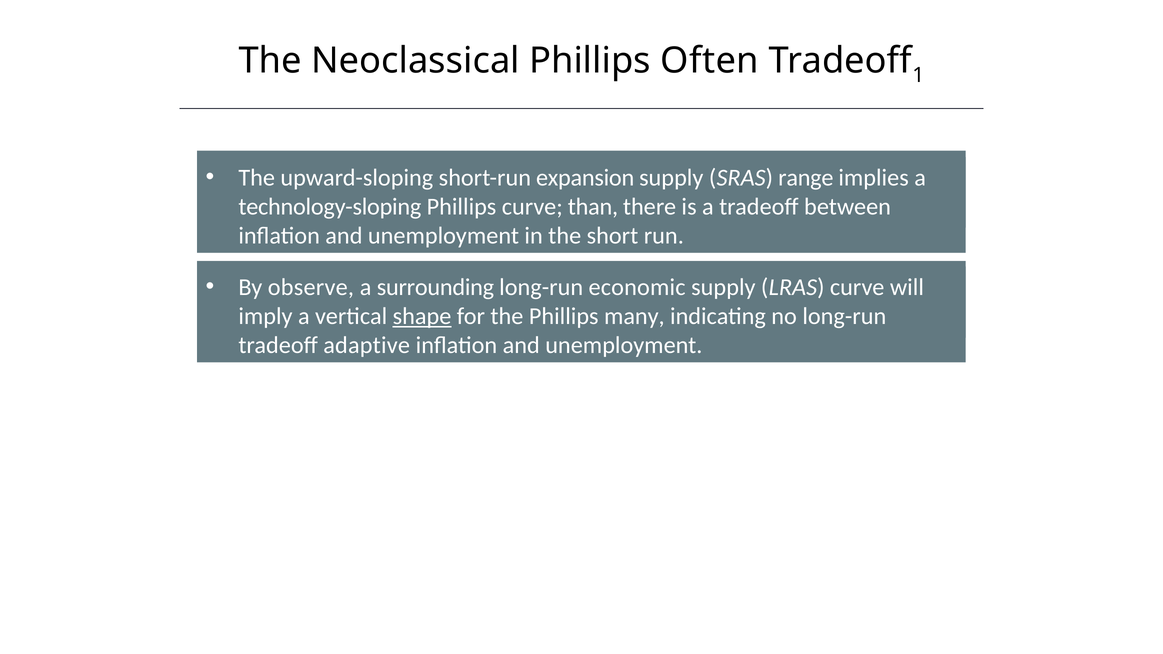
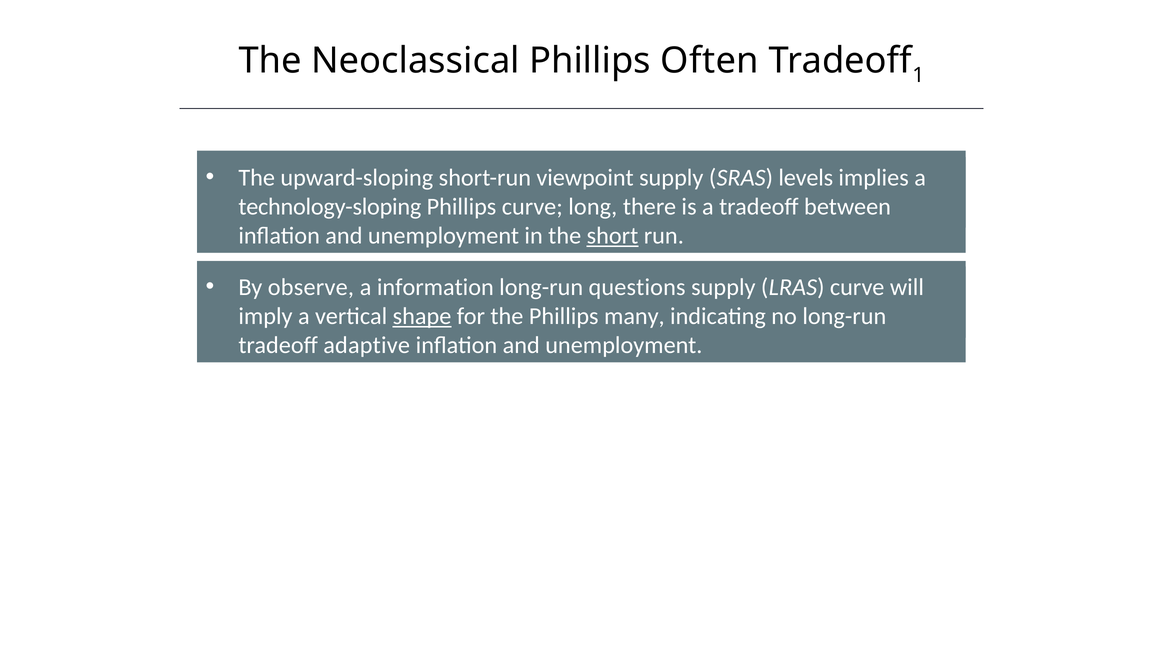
expansion: expansion -> viewpoint (585, 178)
range: range -> levels (806, 178)
than: than -> long (593, 207)
short underline: none -> present (612, 236)
surrounding: surrounding -> information (435, 287)
economic: economic -> questions (637, 287)
